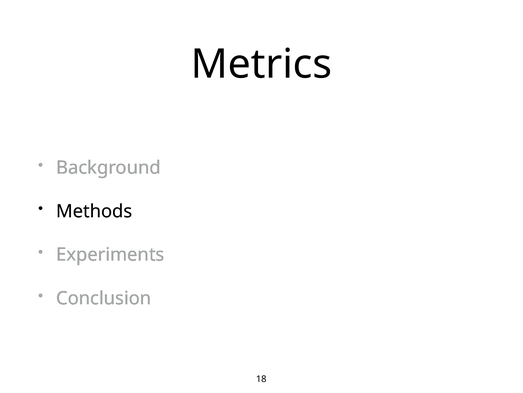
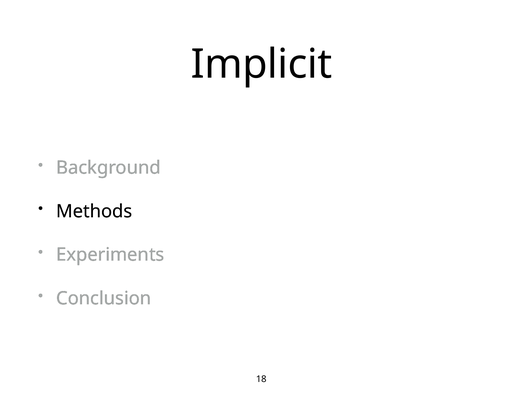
Metrics: Metrics -> Implicit (262, 64)
